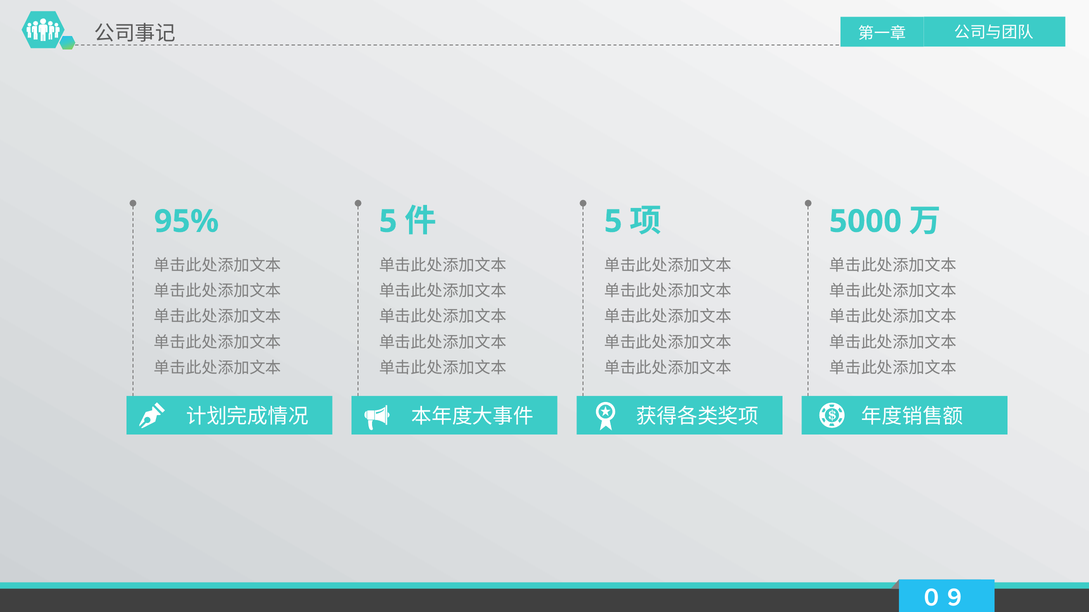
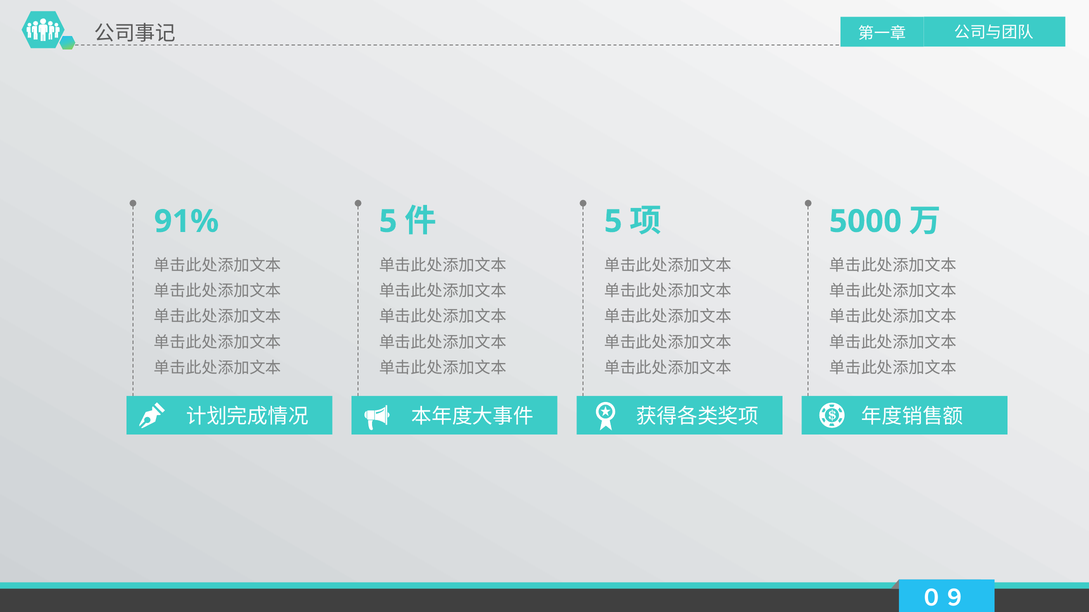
95%: 95% -> 91% (186, 222)
